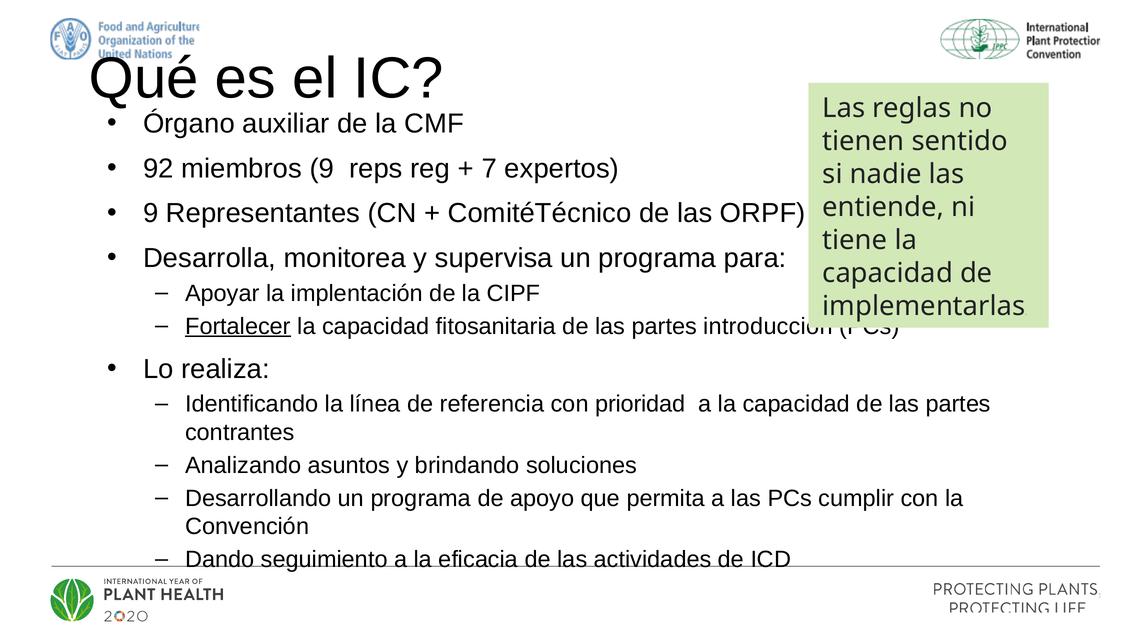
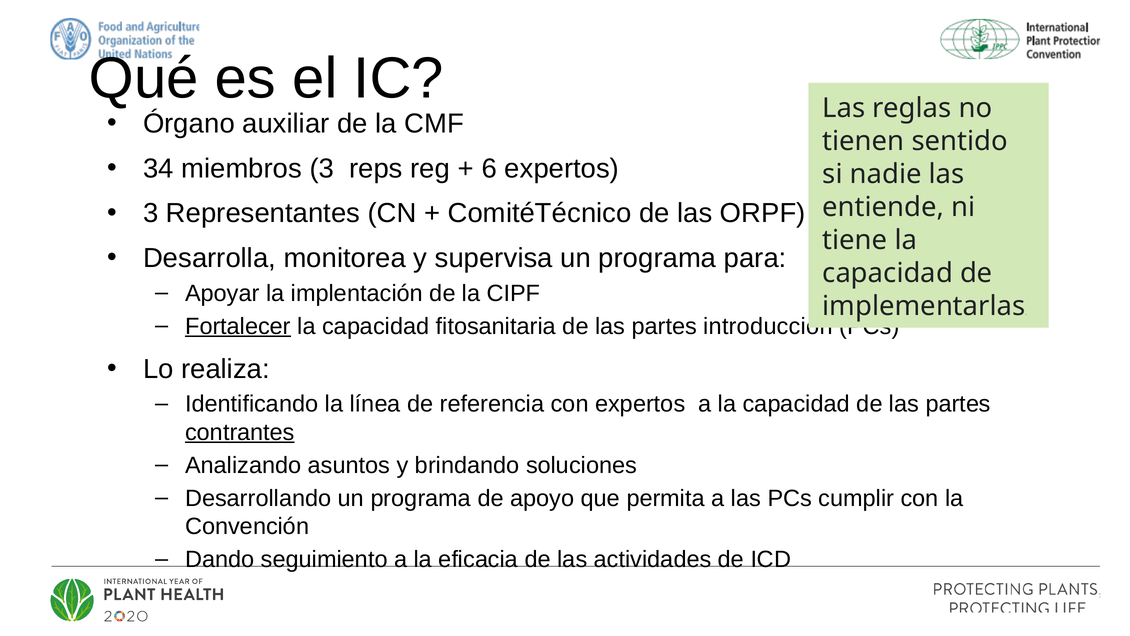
92: 92 -> 34 (158, 168)
miembros 9: 9 -> 3 (322, 168)
7: 7 -> 6 (489, 168)
9: 9 -> 3 (151, 213)
con prioridad: prioridad -> expertos (640, 404)
contrantes underline: none -> present (240, 432)
